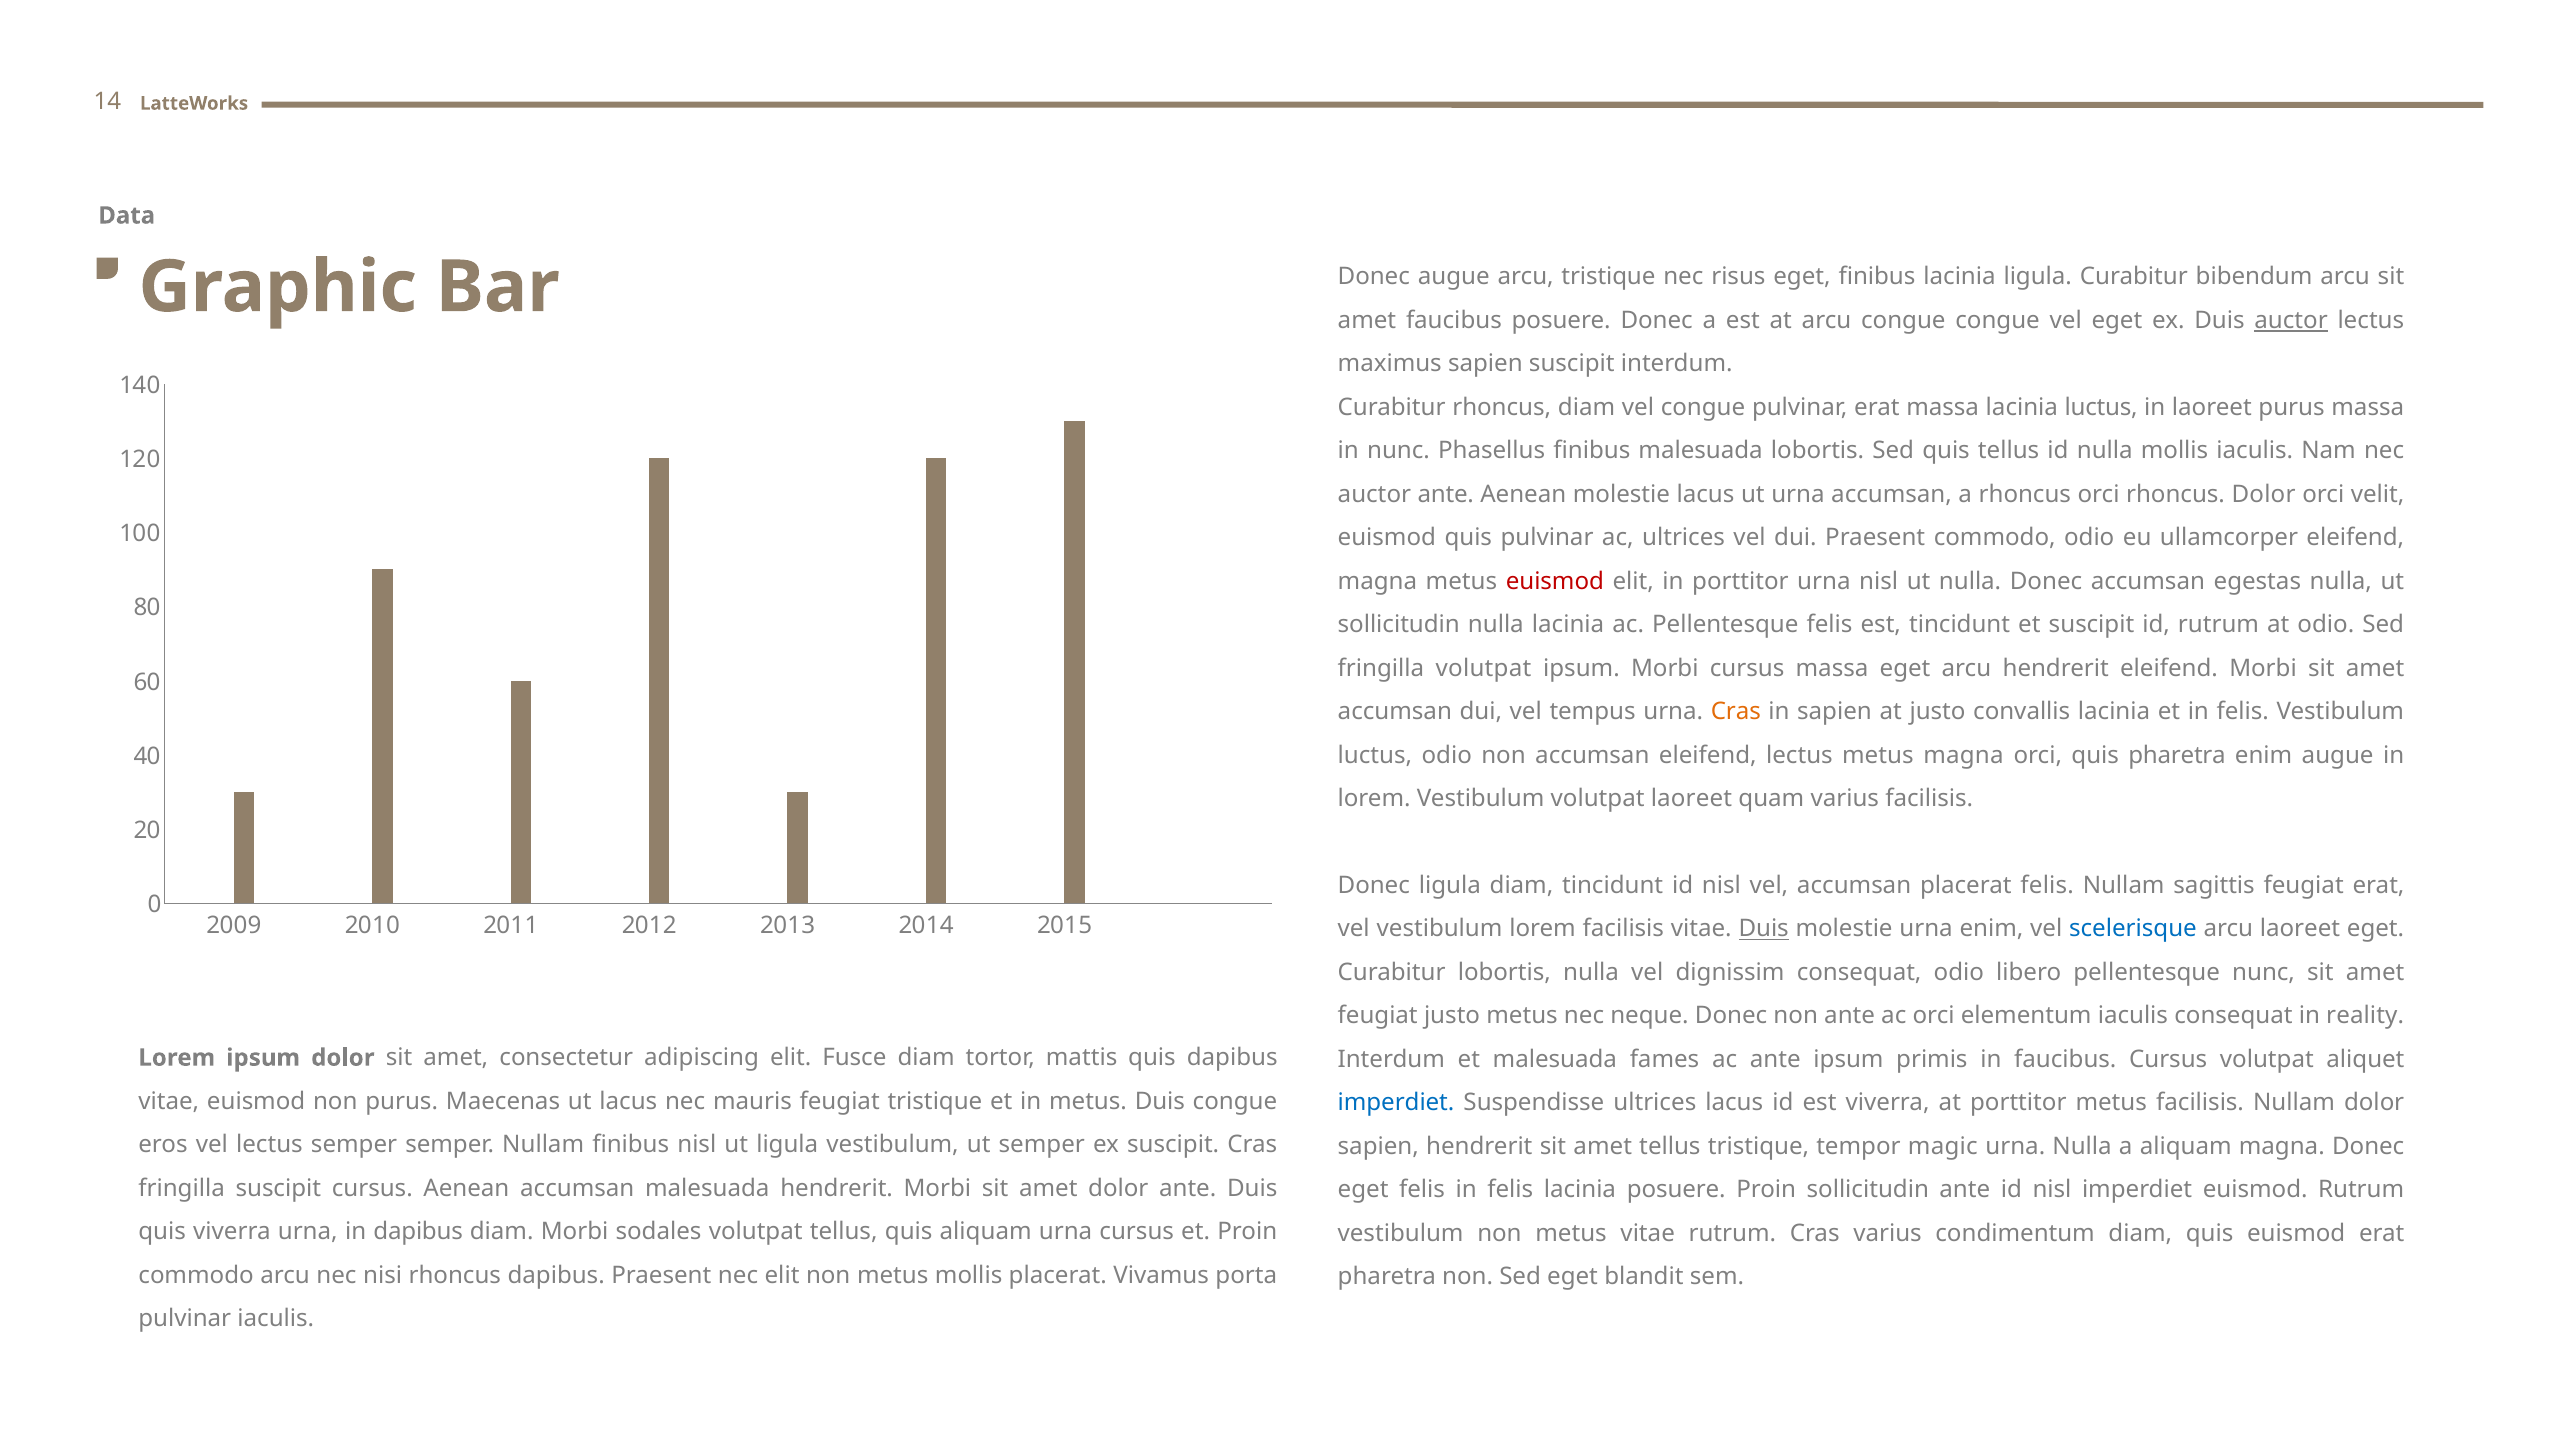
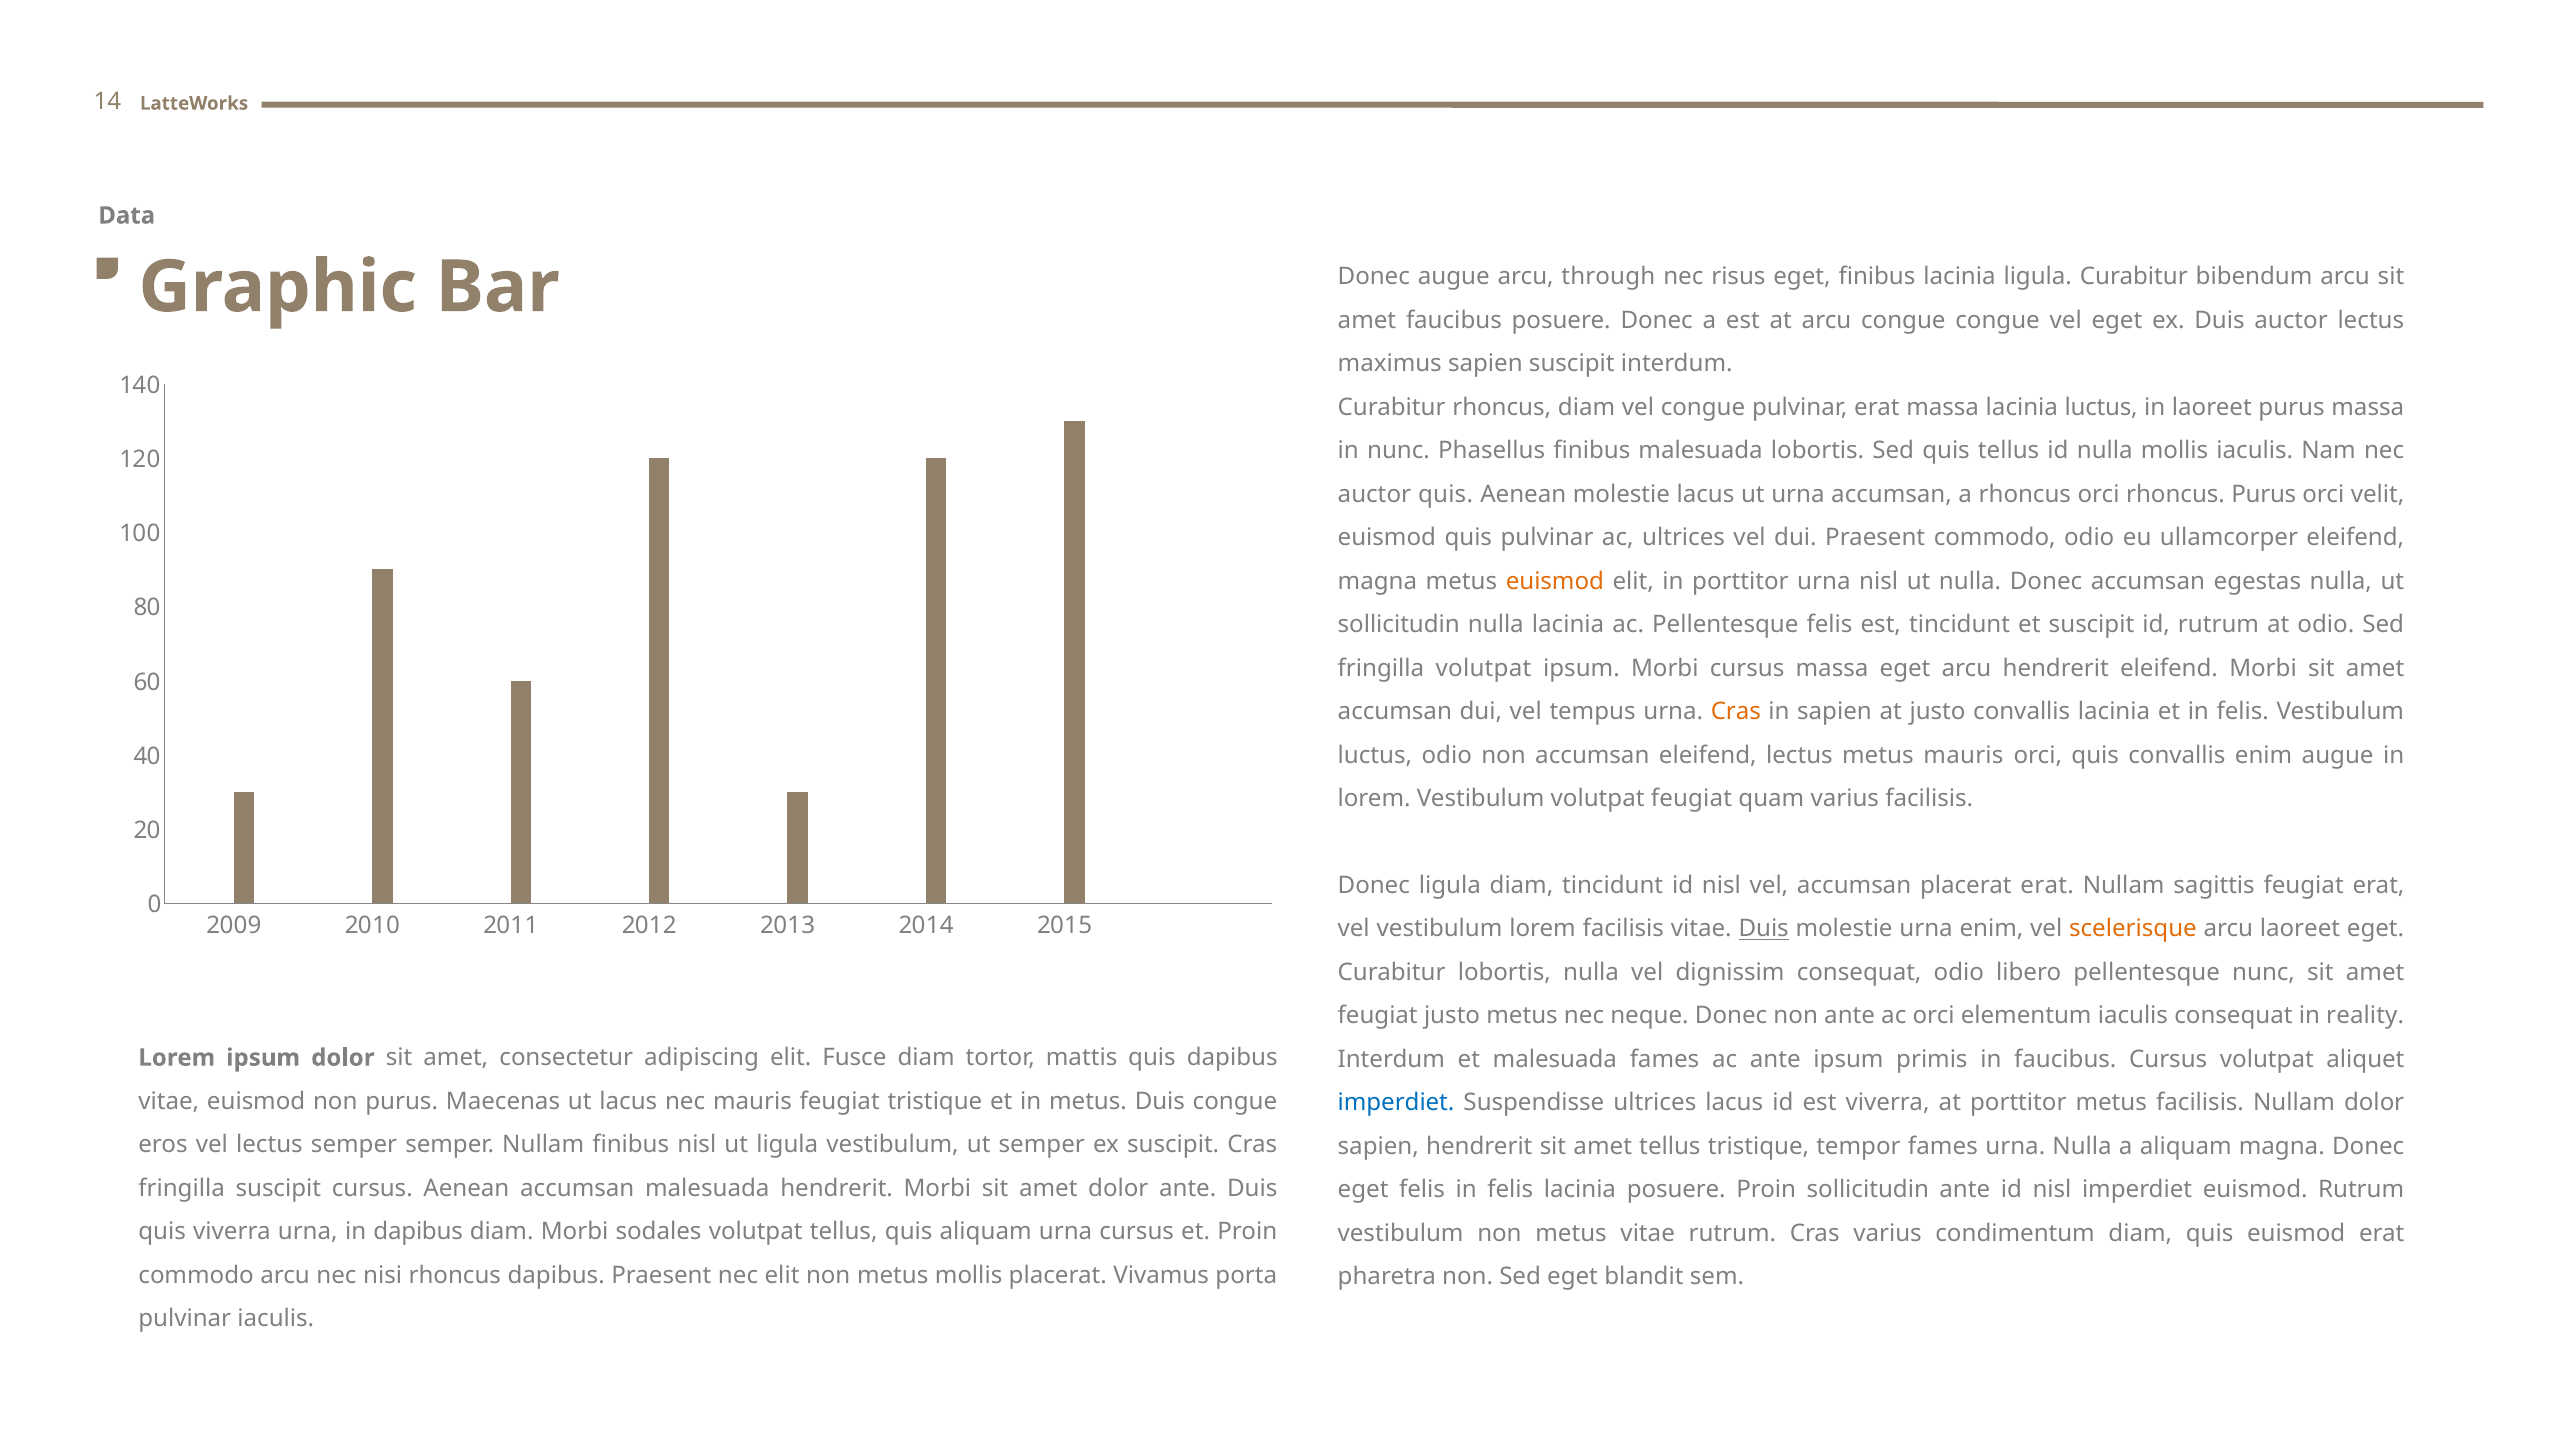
arcu tristique: tristique -> through (1608, 277)
auctor underline: present -> none (2291, 320)
auctor ante: ante -> quis (1446, 494)
rhoncus Dolor: Dolor -> Purus (2264, 494)
euismod colour: red -> orange (1555, 581)
metus magna: magna -> mauris (1964, 755)
quis pharetra: pharetra -> convallis (2177, 755)
volutpat laoreet: laoreet -> feugiat (1691, 798)
placerat felis: felis -> erat (2047, 885)
scelerisque colour: blue -> orange (2133, 929)
tempor magic: magic -> fames (1943, 1146)
